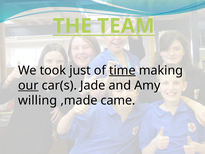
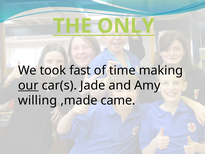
TEAM: TEAM -> ONLY (126, 26)
just: just -> fast (80, 70)
time underline: present -> none (122, 70)
